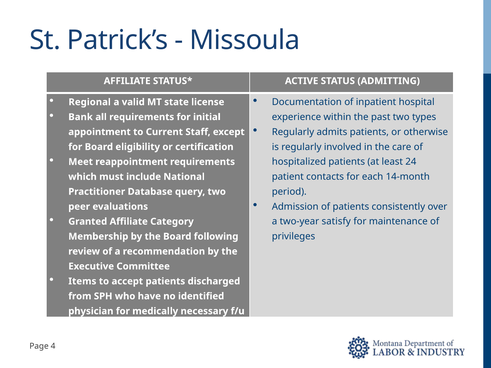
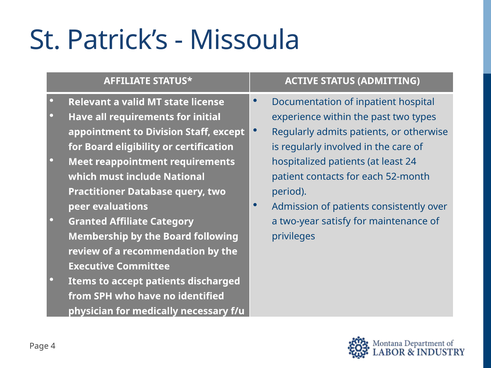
Regional: Regional -> Relevant (90, 102)
Bank: Bank -> Have (81, 117)
Current: Current -> Division (164, 132)
14-month: 14-month -> 52-month (408, 177)
